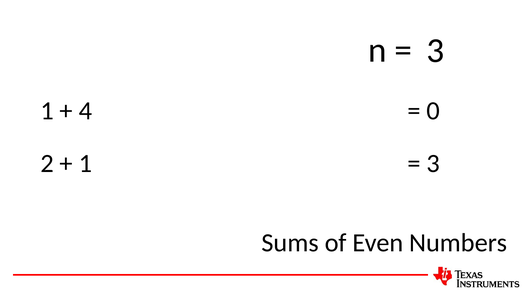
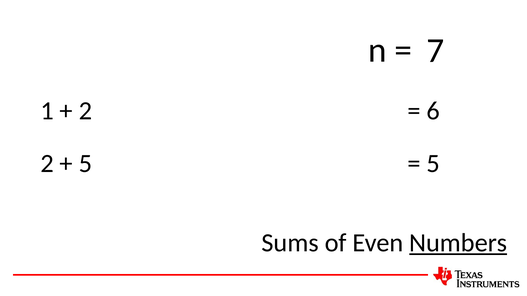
3: 3 -> 7 (435, 51)
4: 4 -> 2 (85, 111)
0: 0 -> 6 (433, 111)
1: 1 -> 5 (85, 164)
3: 3 -> 5 (433, 164)
Numbers underline: none -> present (458, 243)
